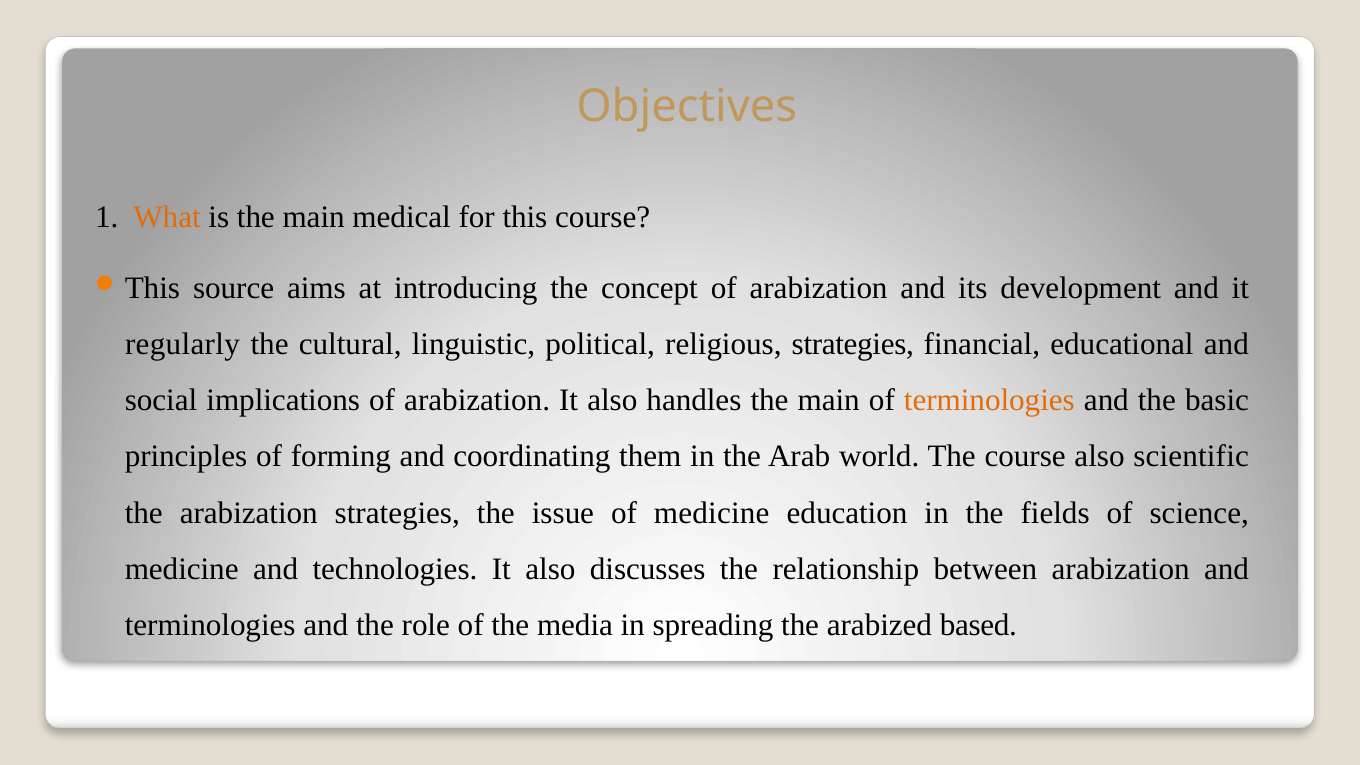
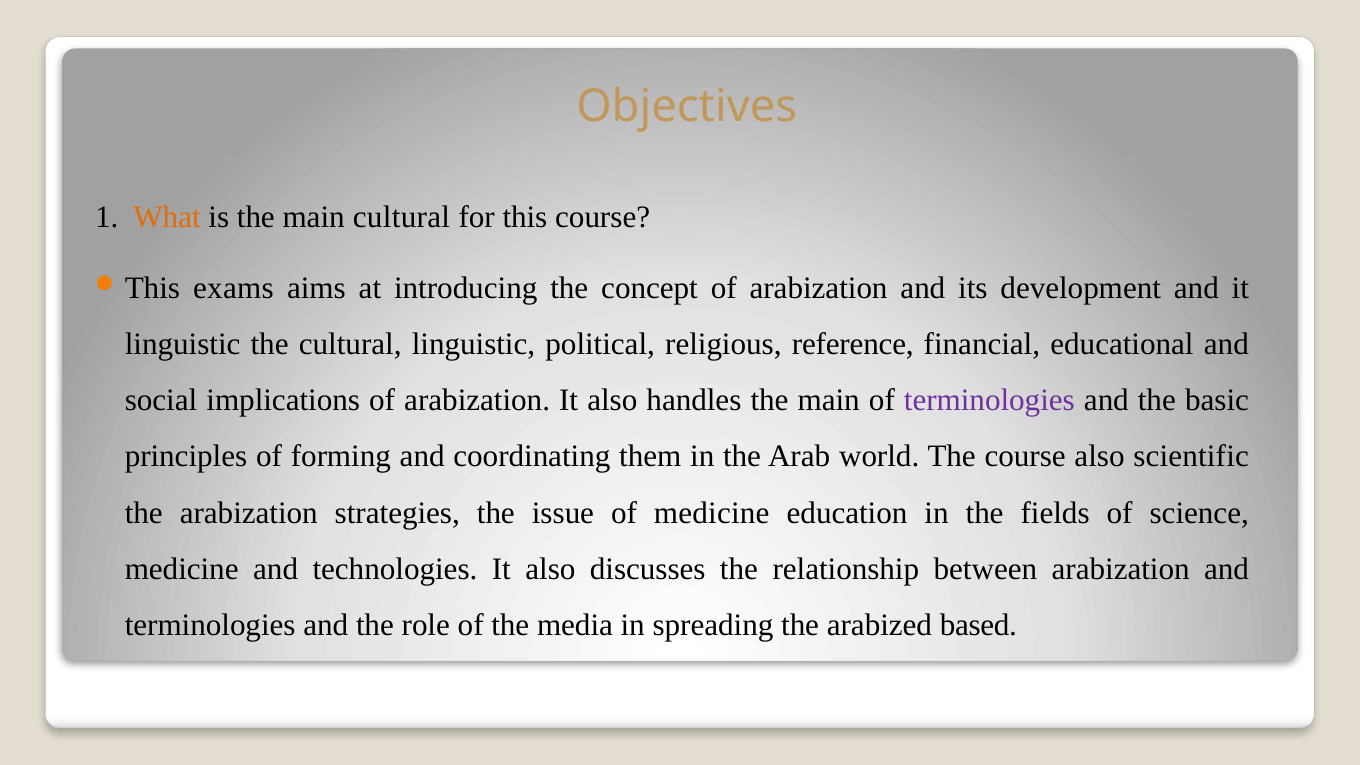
main medical: medical -> cultural (401, 218)
source: source -> exams (233, 289)
regularly: regularly -> linguistic (183, 345)
religious strategies: strategies -> reference (853, 345)
terminologies colour: orange -> purple (989, 401)
